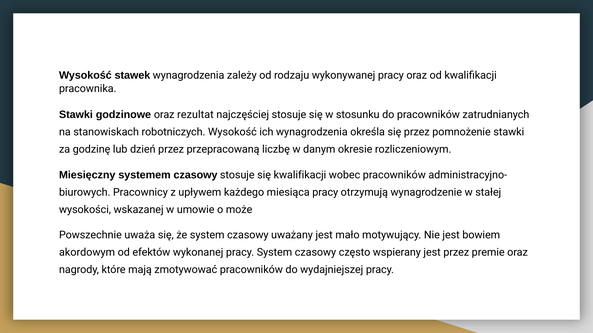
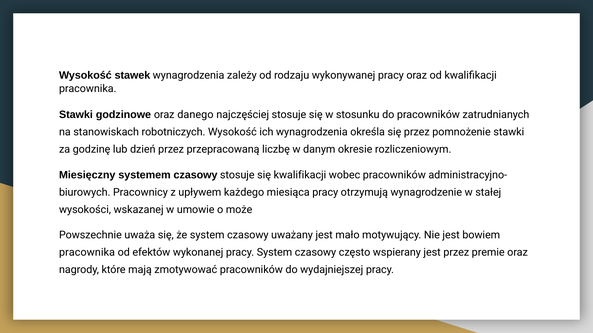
rezultat: rezultat -> danego (195, 115)
akordowym: akordowym -> pracownika (87, 253)
